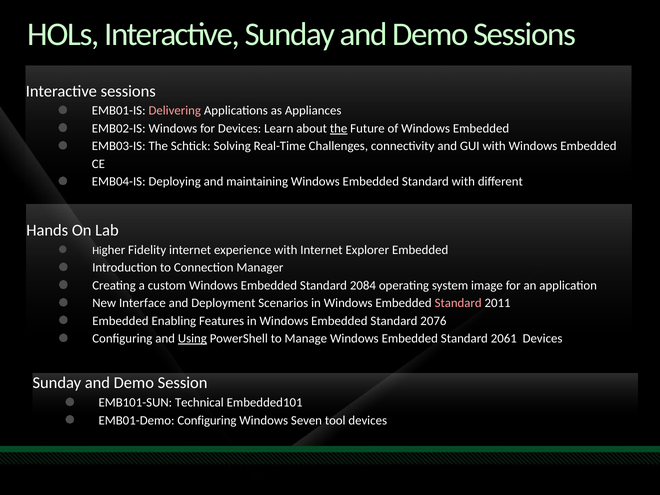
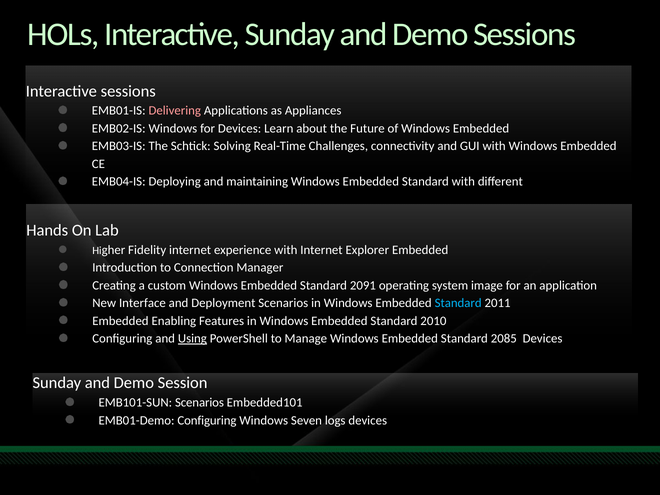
the underline: present -> none (339, 128)
2084: 2084 -> 2091 (363, 285)
Standard colour: pink -> light blue (458, 303)
2076: 2076 -> 2010 (433, 321)
2061: 2061 -> 2085 (504, 338)
EMB101-SUN Technical: Technical -> Scenarios (199, 403)
tool: tool -> logs (335, 420)
